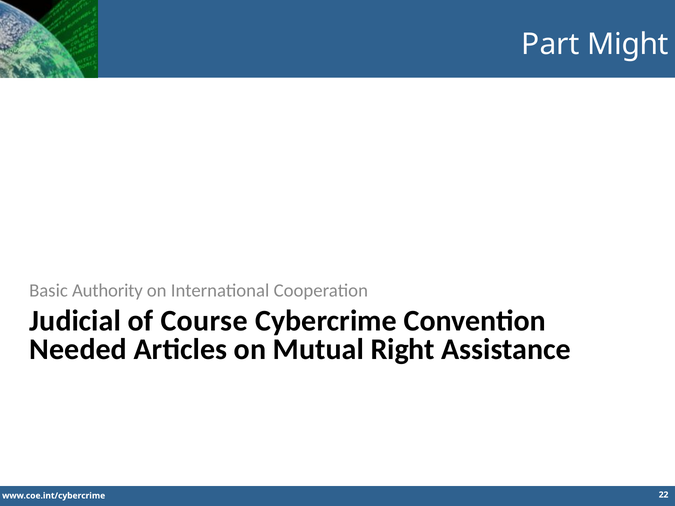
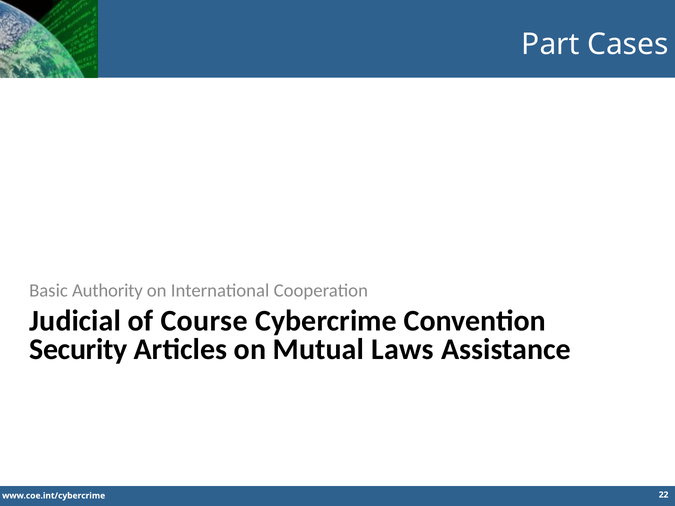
Might: Might -> Cases (628, 45)
Needed: Needed -> Security (78, 350)
Right: Right -> Laws (402, 350)
